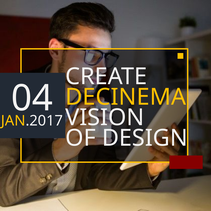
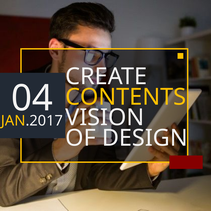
DECINEMA: DECINEMA -> CONTENTS (126, 97)
